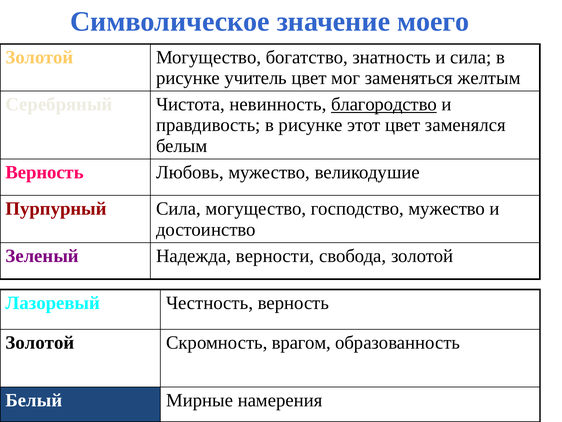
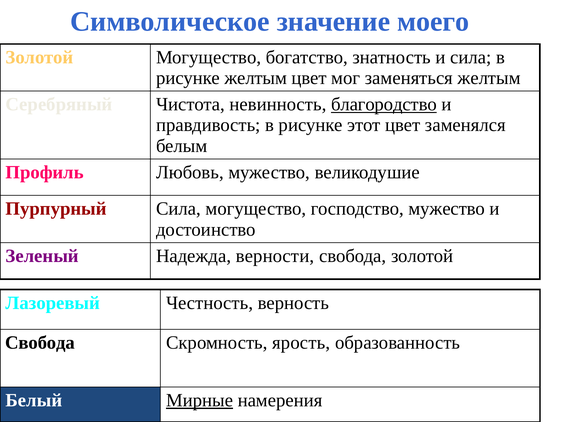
рисунке учитель: учитель -> желтым (256, 78)
Верность: Верность -> Профиль (45, 172)
Золотой: Золотой -> Свобода (40, 342)
врагом: врагом -> ярость (301, 342)
Мирные underline: none -> present (200, 400)
